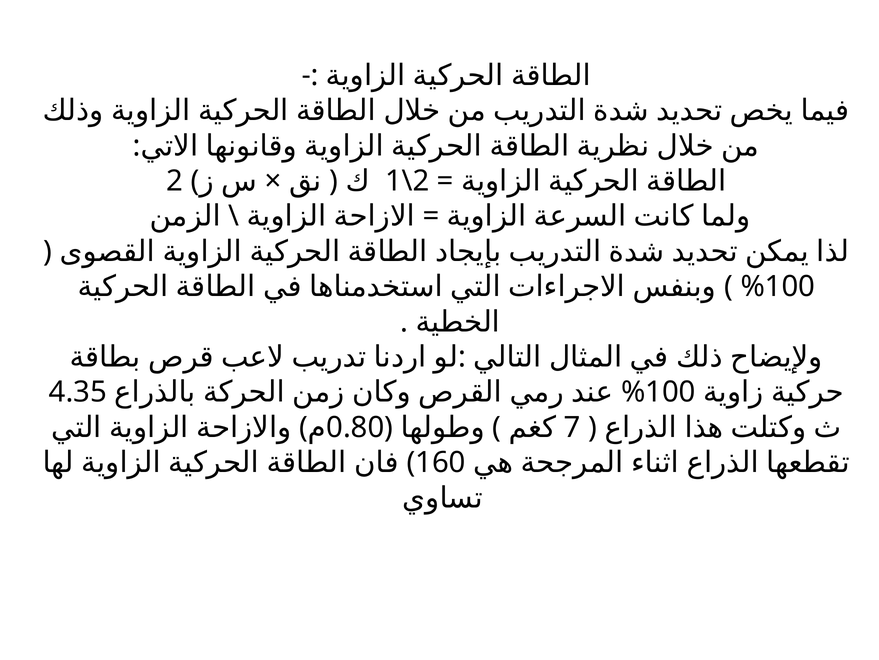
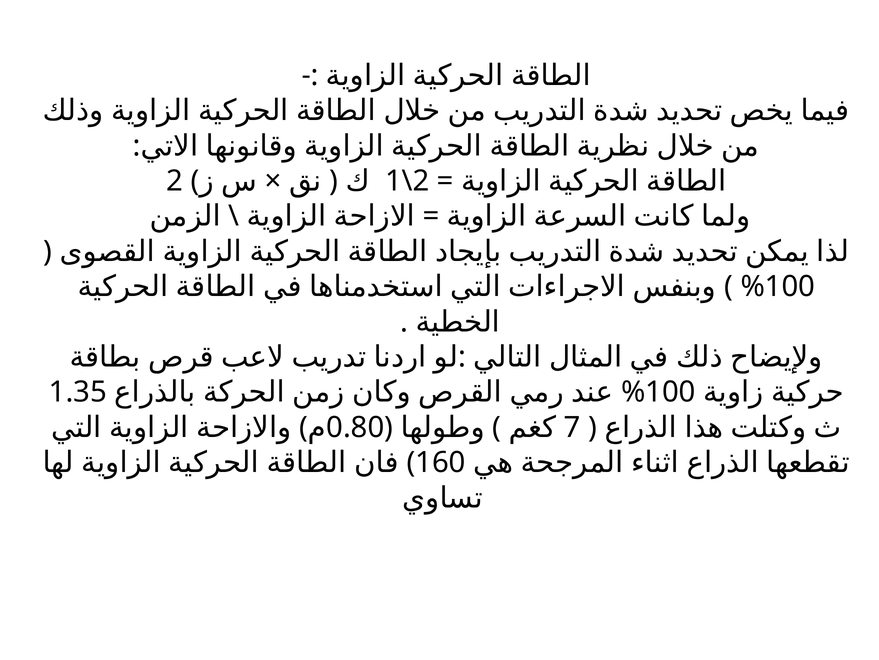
4.35: 4.35 -> 1.35 (78, 392)
